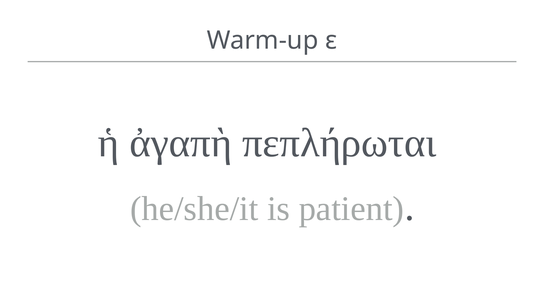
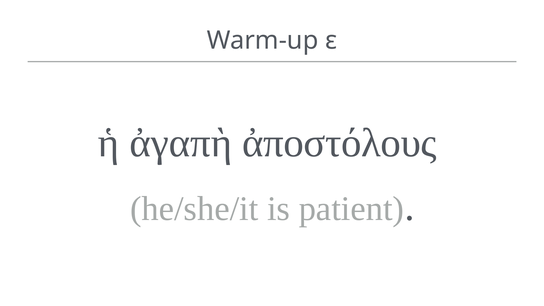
πεπλήρωται: πεπλήρωται -> ἀποστόλους (339, 143)
